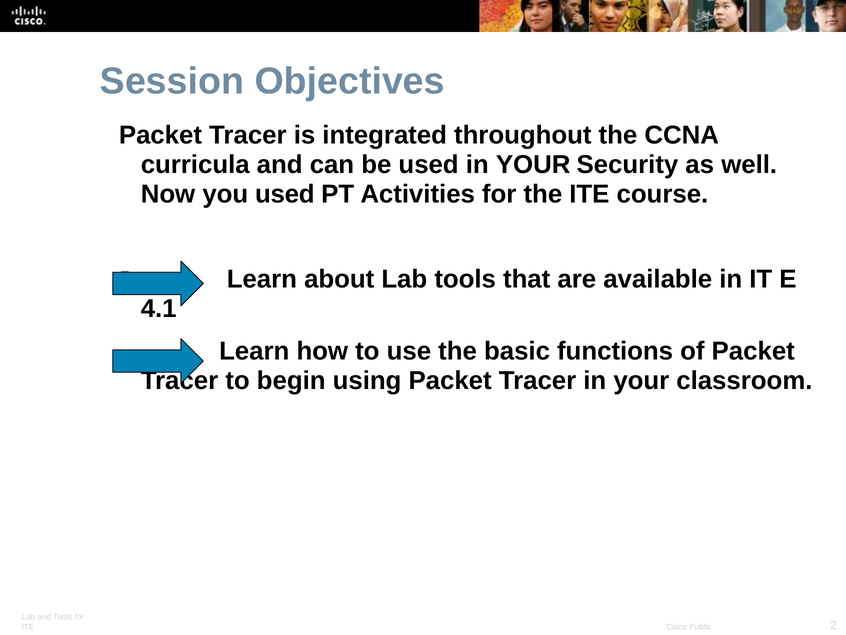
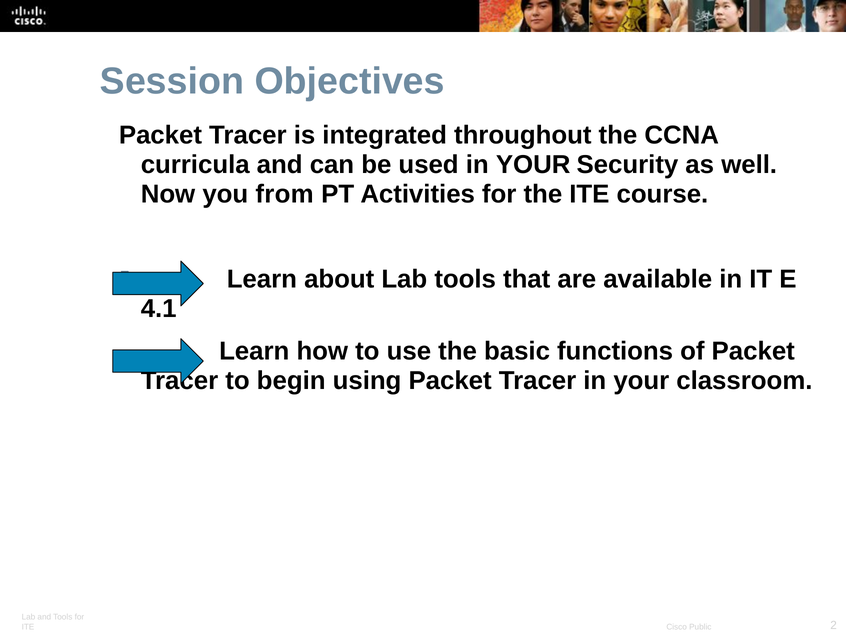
you used: used -> from (285, 194)
